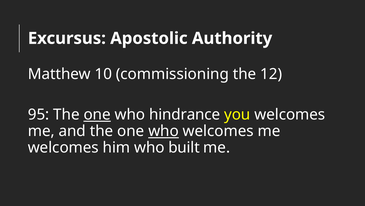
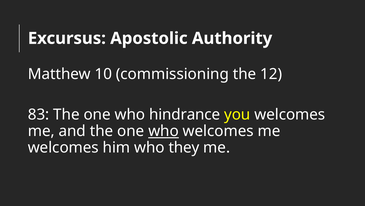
95: 95 -> 83 (39, 114)
one underline: present -> none (97, 114)
built: built -> they (184, 147)
